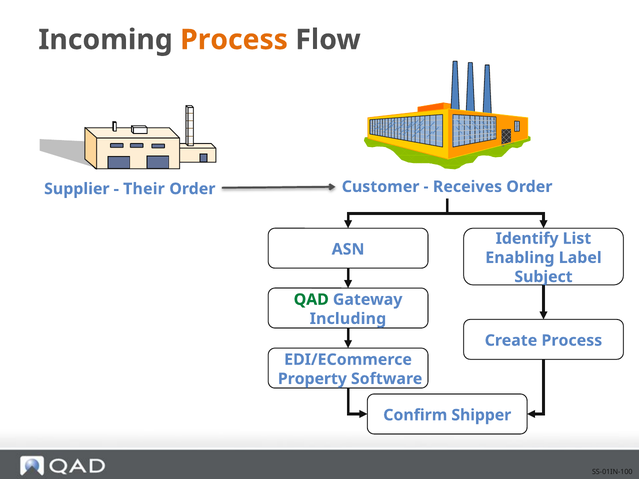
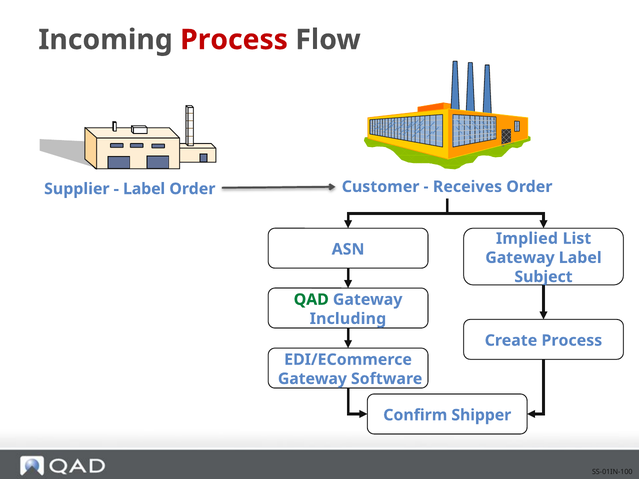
Process colour: orange -> red (234, 40)
Their: Their -> Label (144, 189)
Identify: Identify -> Implied (527, 239)
Enabling: Enabling -> Gateway (520, 258)
Property: Property -> Gateway (312, 379)
